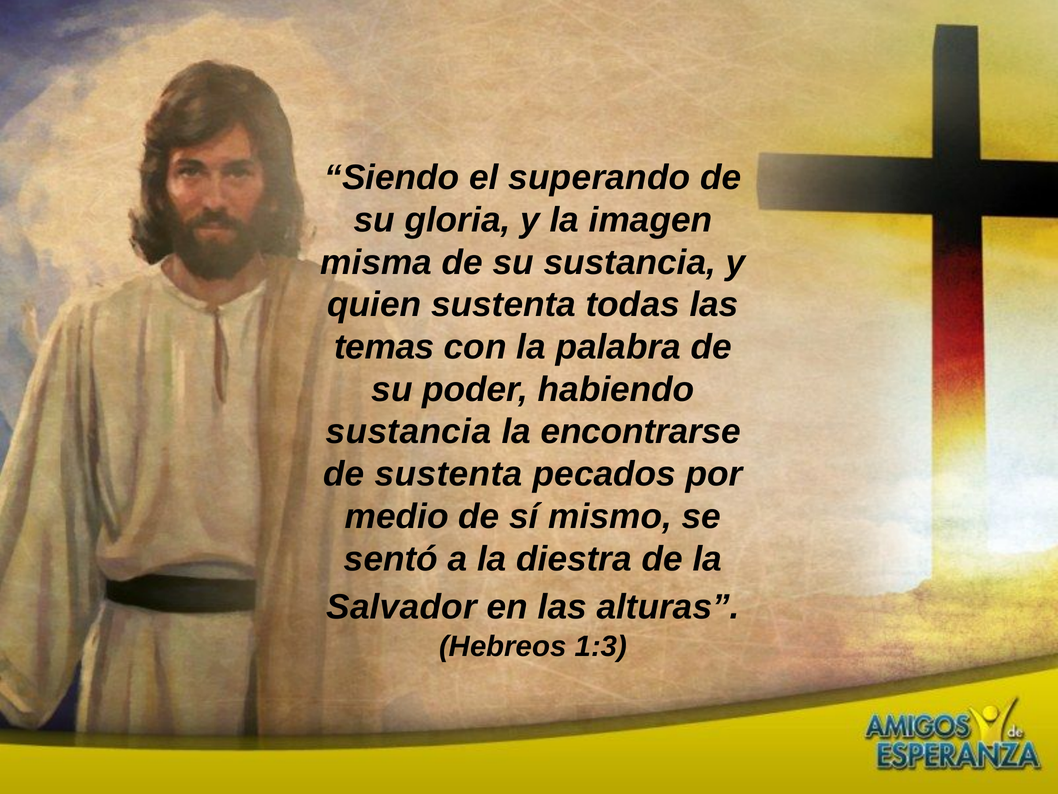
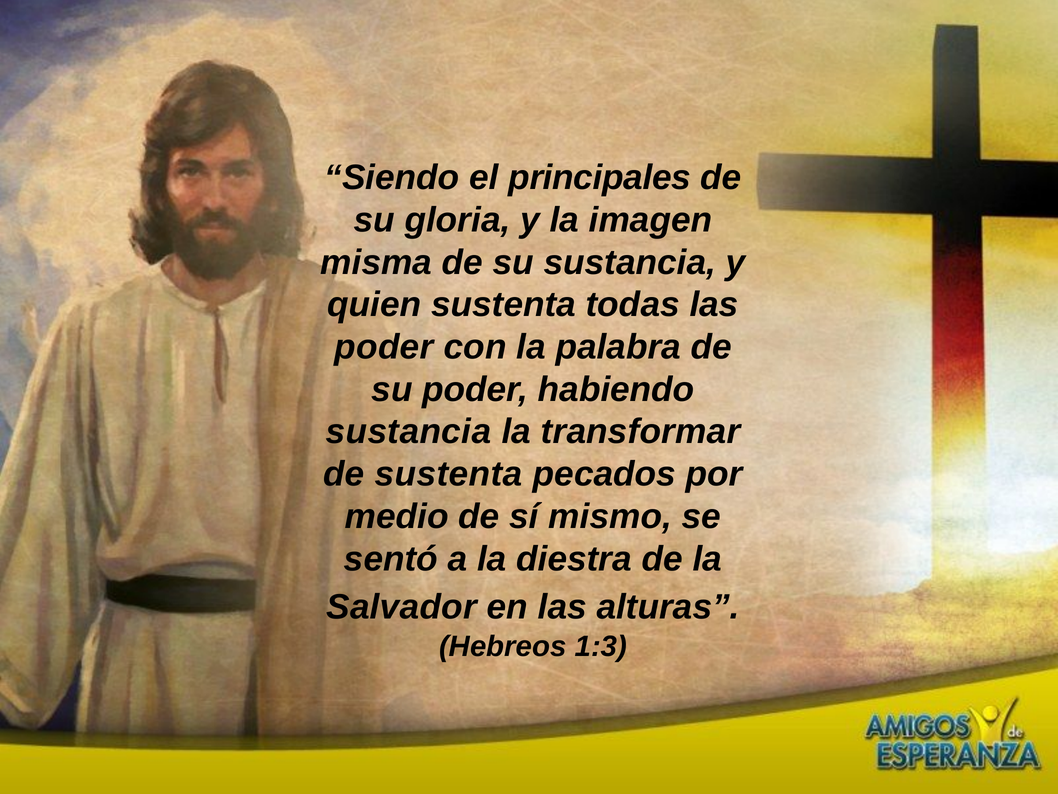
superando: superando -> principales (600, 178)
temas: temas -> poder (384, 347)
encontrarse: encontrarse -> transformar (641, 432)
